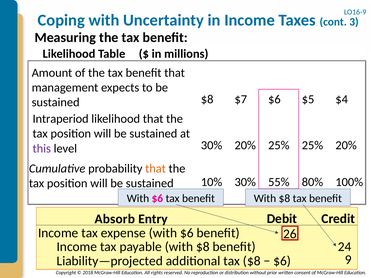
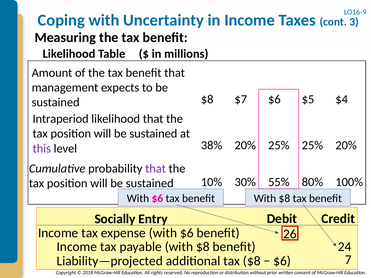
30%: 30% -> 38% (212, 145)
that colour: orange -> purple (156, 169)
Absorb: Absorb -> Socially (115, 219)
9: 9 -> 7 (348, 260)
